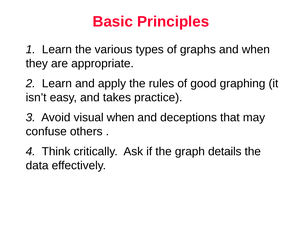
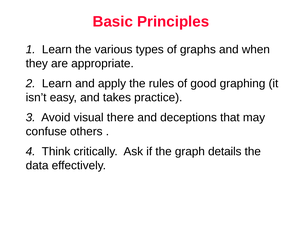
visual when: when -> there (120, 118)
